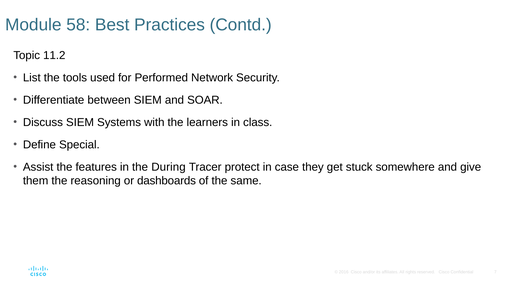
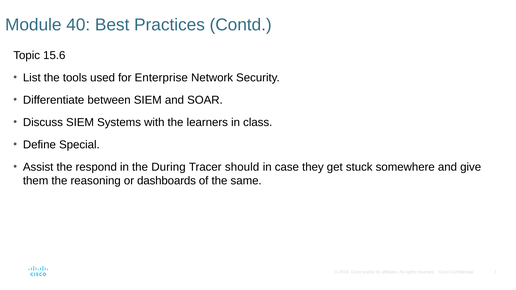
58: 58 -> 40 (78, 25)
11.2: 11.2 -> 15.6 (54, 55)
Performed: Performed -> Enterprise (161, 78)
features: features -> respond (96, 167)
protect: protect -> should (242, 167)
